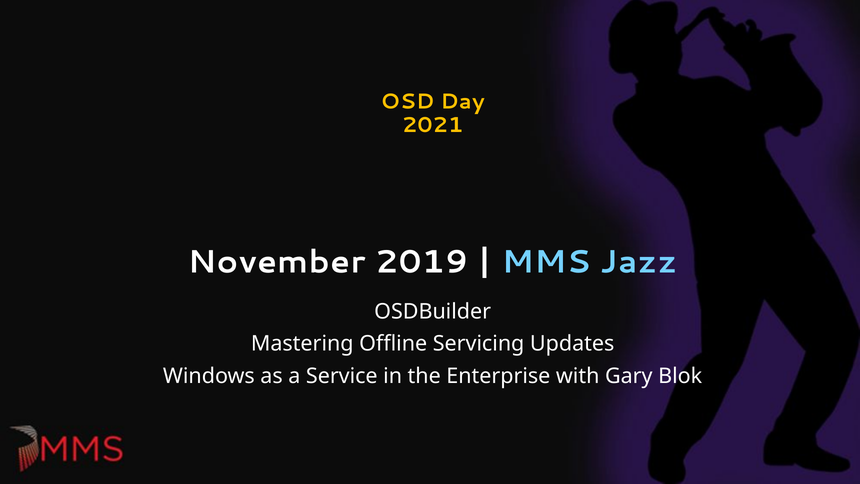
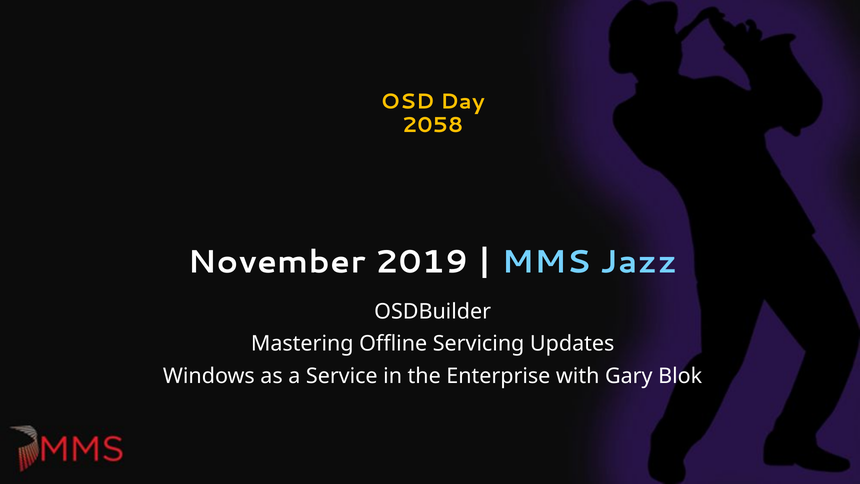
2021: 2021 -> 2058 (433, 125)
